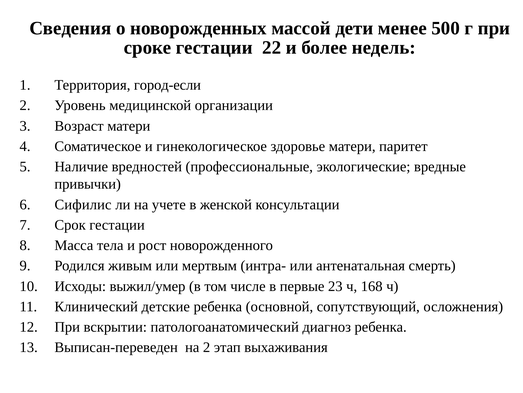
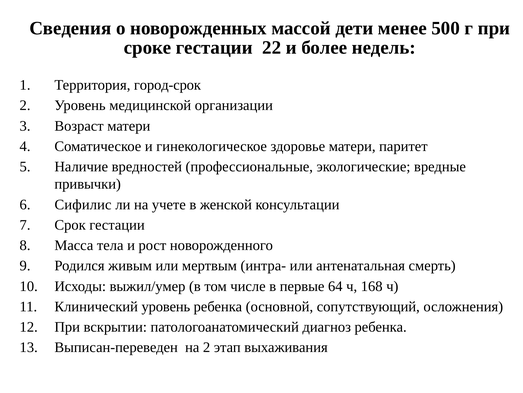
город-если: город-если -> город-срок (167, 85)
23: 23 -> 64 (335, 286)
Клинический детские: детские -> уровень (166, 306)
